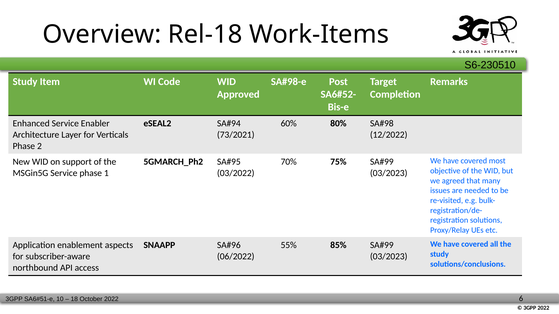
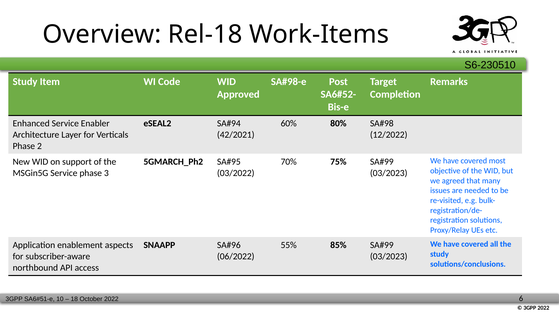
73/2021: 73/2021 -> 42/2021 (236, 135)
1: 1 -> 3 (106, 173)
